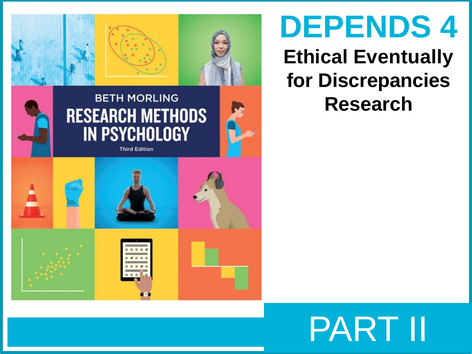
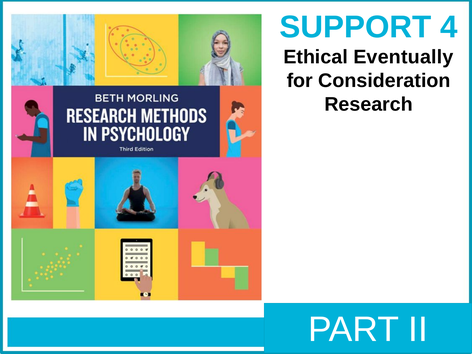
DEPENDS: DEPENDS -> SUPPORT (355, 27)
Discrepancies: Discrepancies -> Consideration (384, 81)
